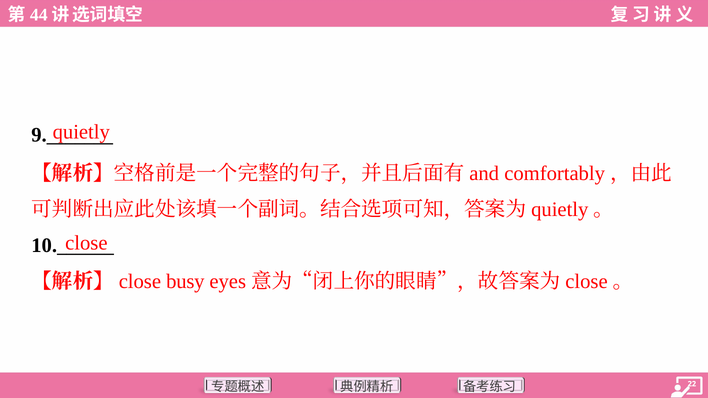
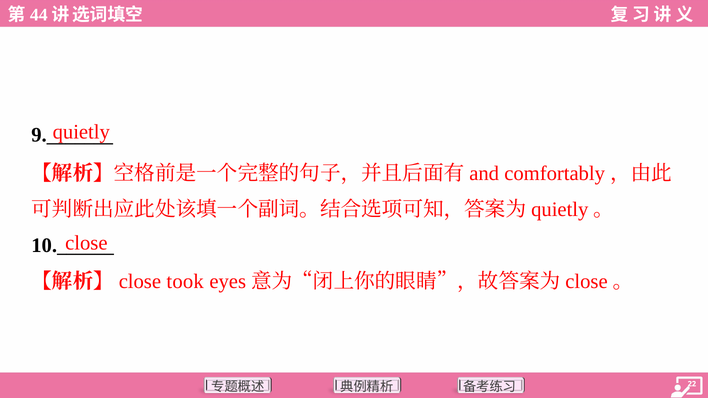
busy: busy -> took (185, 282)
